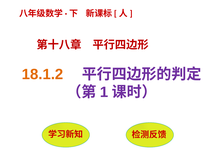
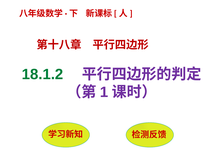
18.1.2 colour: orange -> green (43, 74)
